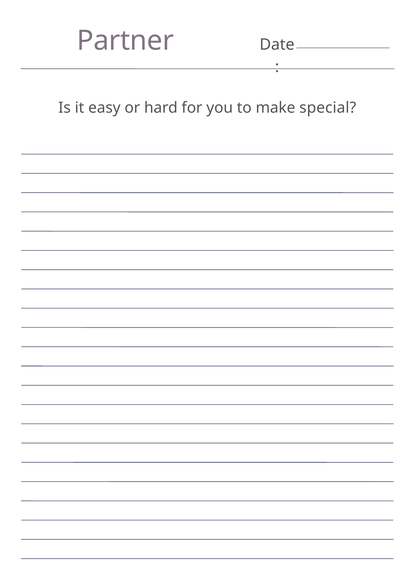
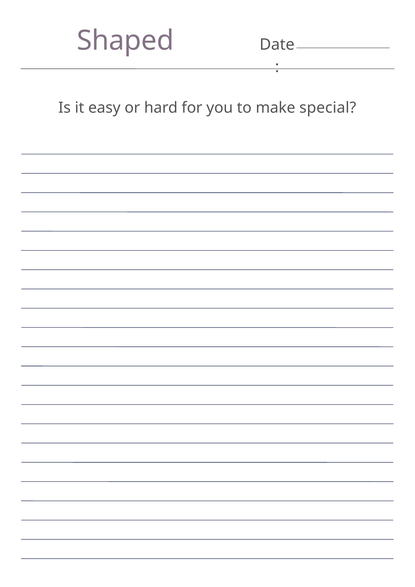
Partner: Partner -> Shaped (125, 41)
